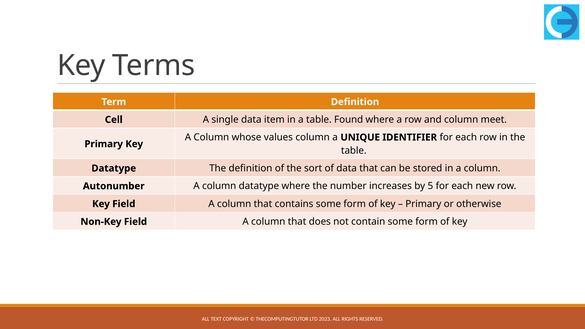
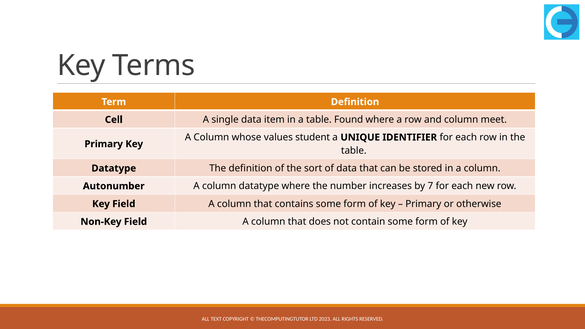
values column: column -> student (313, 137)
5: 5 -> 7 (430, 186)
